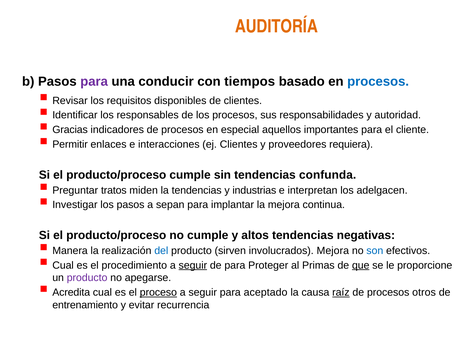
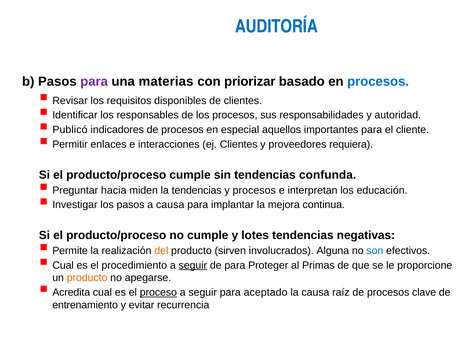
AUDITORÍA colour: orange -> blue (276, 26)
conducir: conducir -> materias (166, 81)
tiempos: tiempos -> priorizar (250, 81)
Gracias: Gracias -> Publicó (70, 130)
tratos: tratos -> hacia (114, 190)
y industrias: industrias -> procesos (254, 190)
adelgacen: adelgacen -> educación (382, 190)
a sepan: sepan -> causa (170, 205)
altos: altos -> lotes (255, 235)
Manera: Manera -> Permite (70, 251)
del colour: blue -> orange (161, 251)
involucrados Mejora: Mejora -> Alguna (333, 251)
que underline: present -> none (361, 265)
producto colour: purple -> orange (87, 278)
raíz underline: present -> none (341, 293)
otros: otros -> clave (424, 293)
